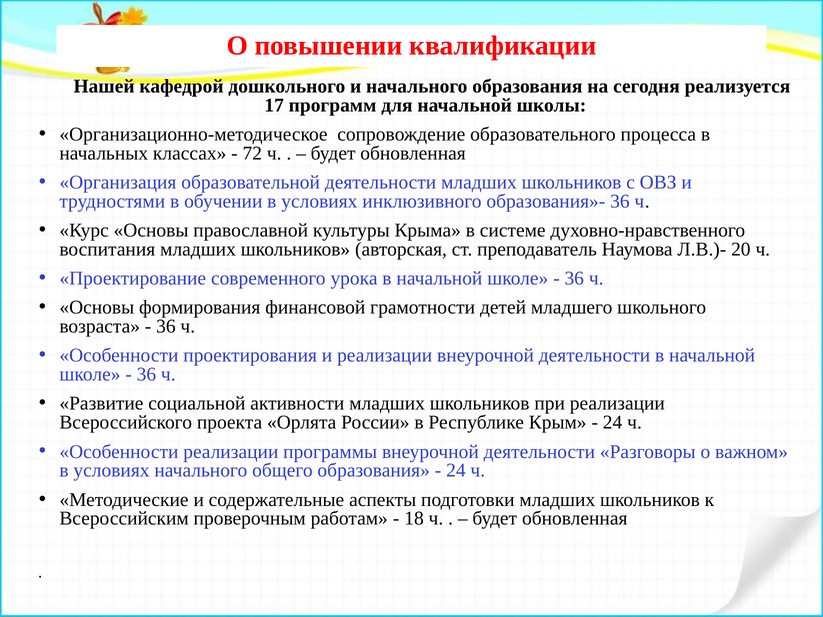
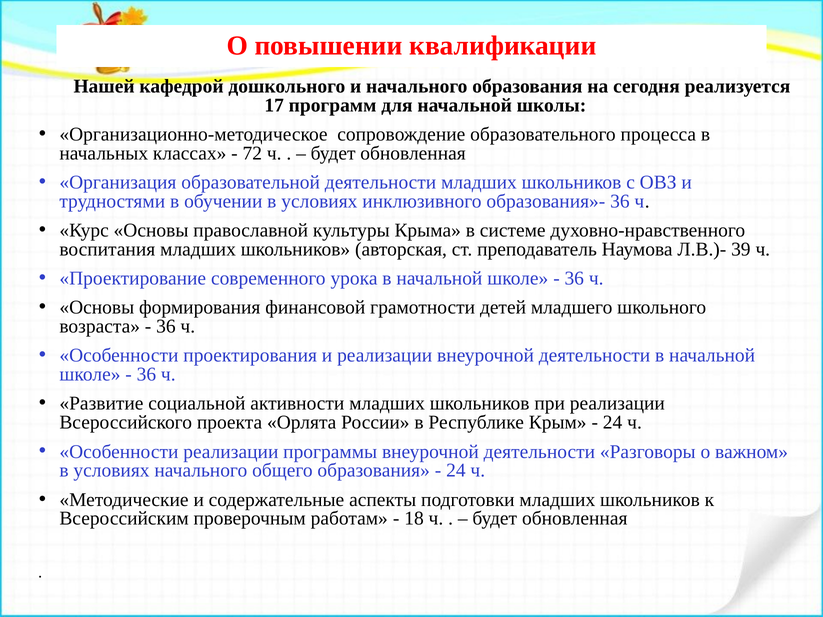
20: 20 -> 39 (741, 249)
